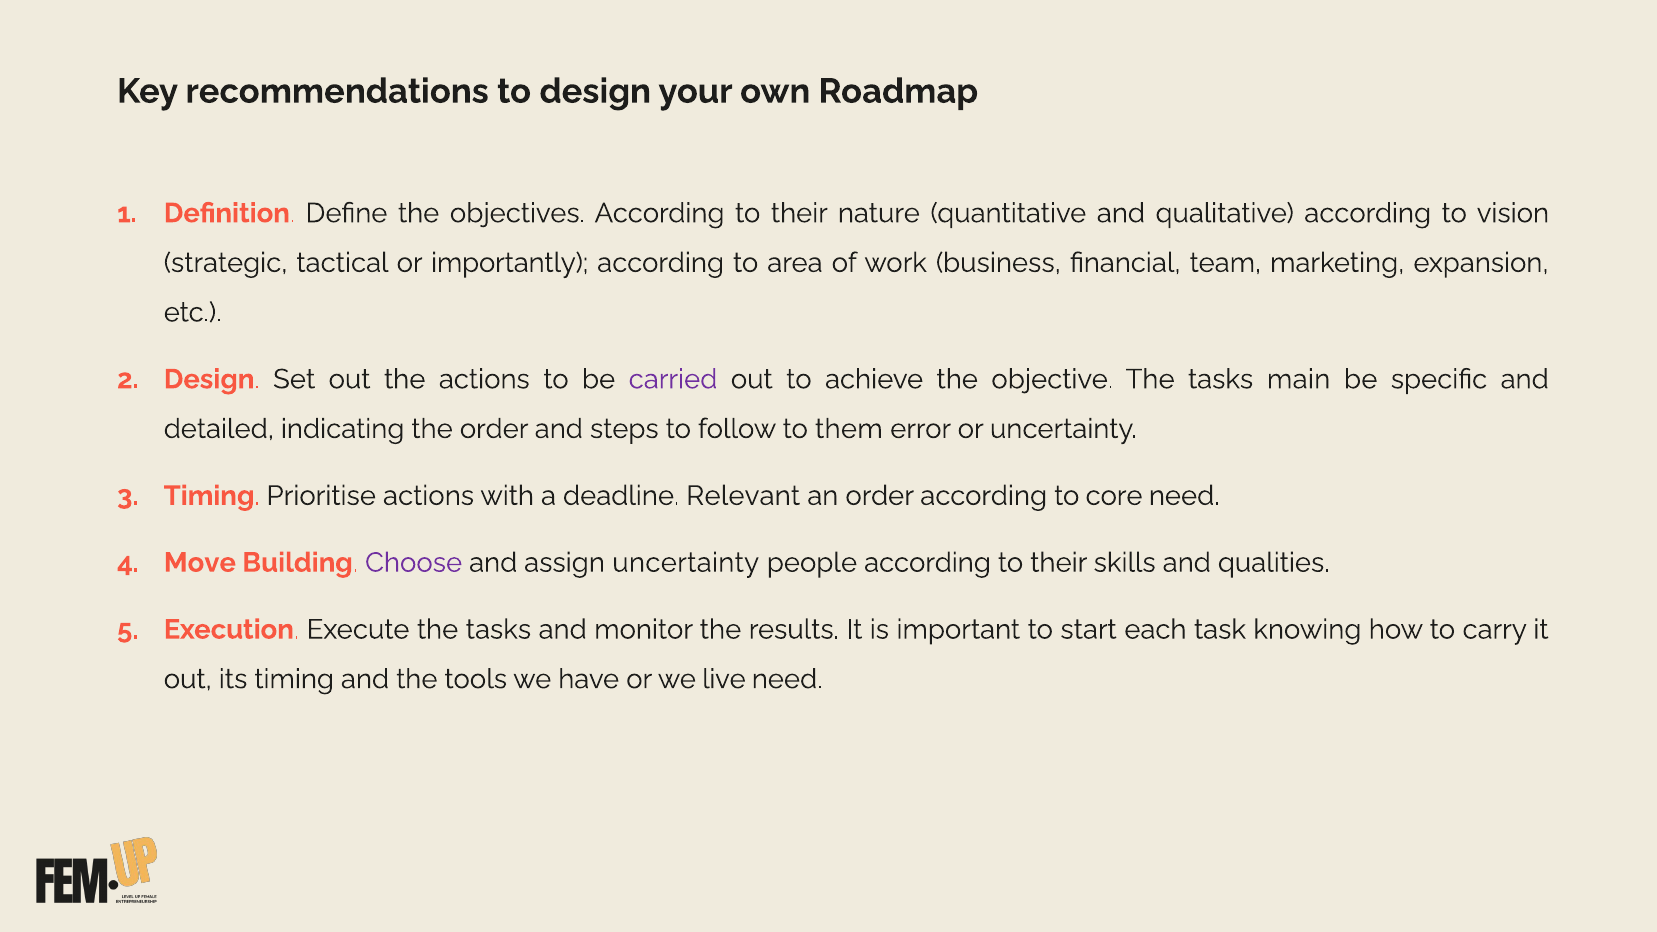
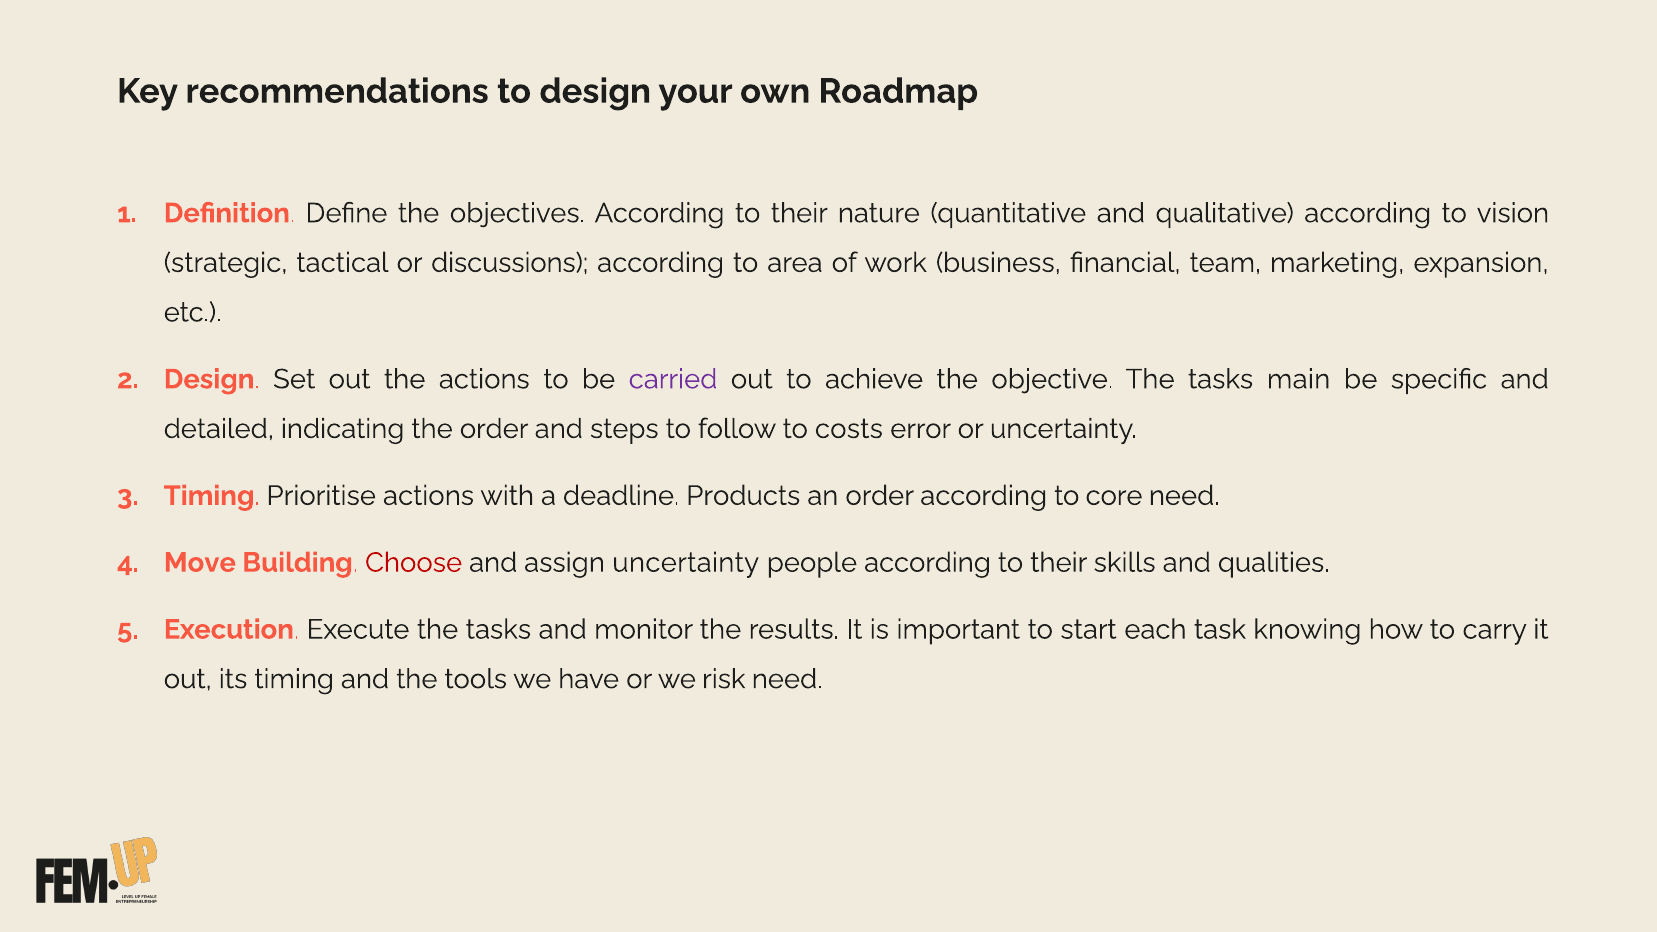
importantly: importantly -> discussions (510, 263)
them: them -> costs (849, 429)
Relevant: Relevant -> Products (743, 496)
Choose colour: purple -> red (414, 563)
live: live -> risk (724, 679)
